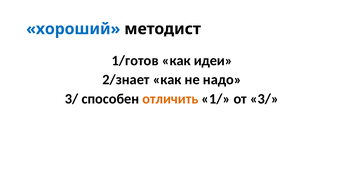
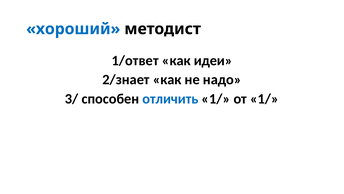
1/готов: 1/готов -> 1/ответ (135, 60)
отличить colour: orange -> blue (170, 99)
от 3/: 3/ -> 1/ (264, 99)
